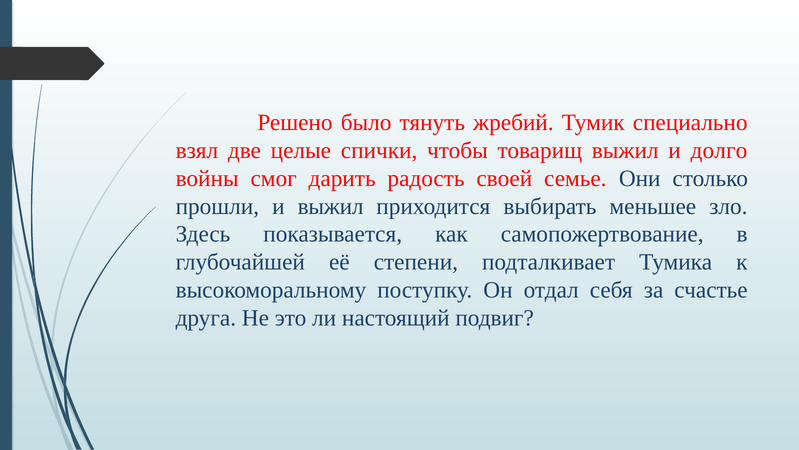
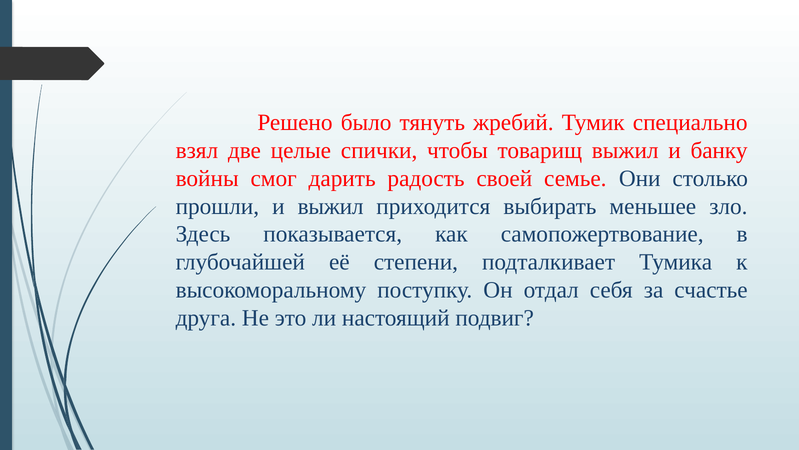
долго: долго -> банку (719, 150)
